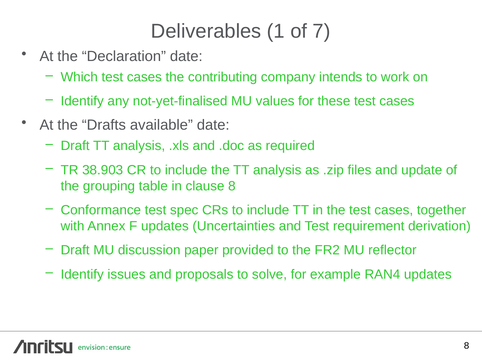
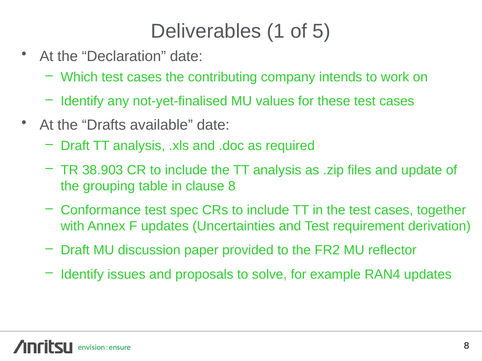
7: 7 -> 5 (322, 31)
